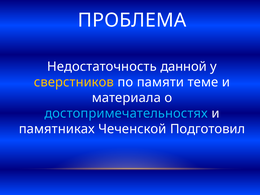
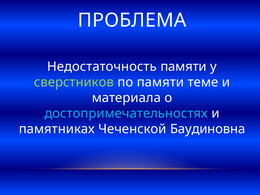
Недостаточность данной: данной -> памяти (184, 67)
сверстников colour: yellow -> light green (74, 82)
Подготовил: Подготовил -> Баудиновна (208, 129)
